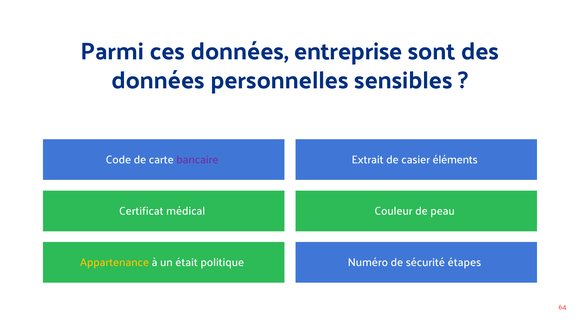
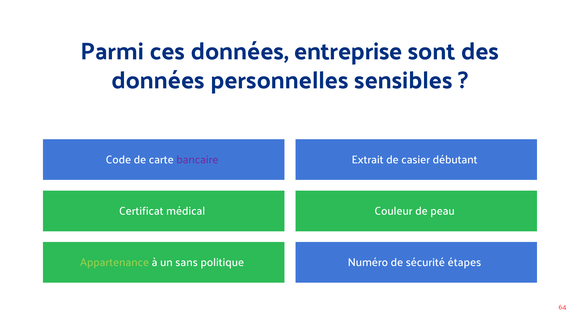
éléments: éléments -> débutant (455, 159)
Appartenance colour: yellow -> light green (115, 262)
était: était -> sans (187, 262)
